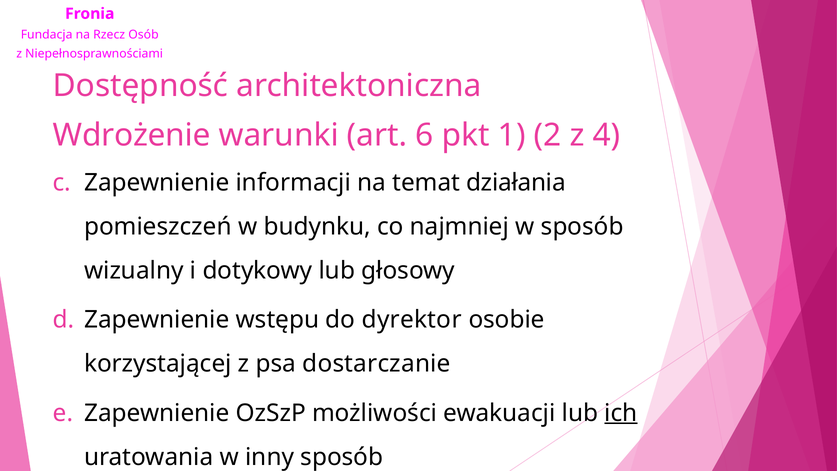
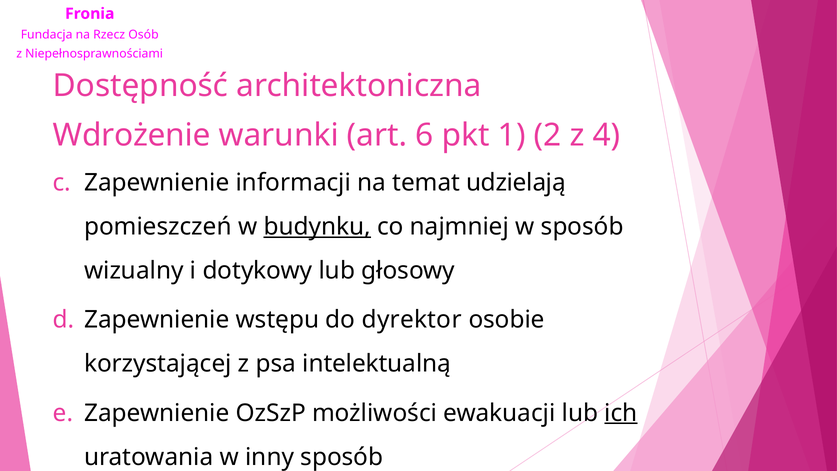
działania: działania -> udzielają (516, 182)
budynku underline: none -> present (317, 226)
dostarczanie: dostarczanie -> intelektualną (377, 364)
